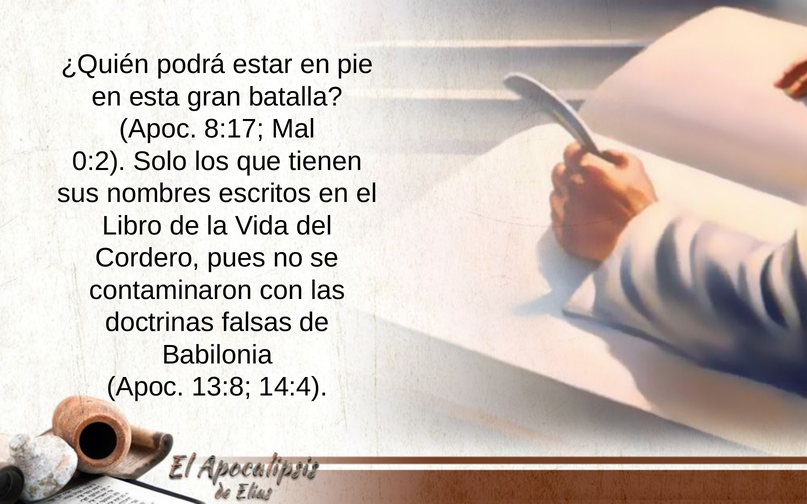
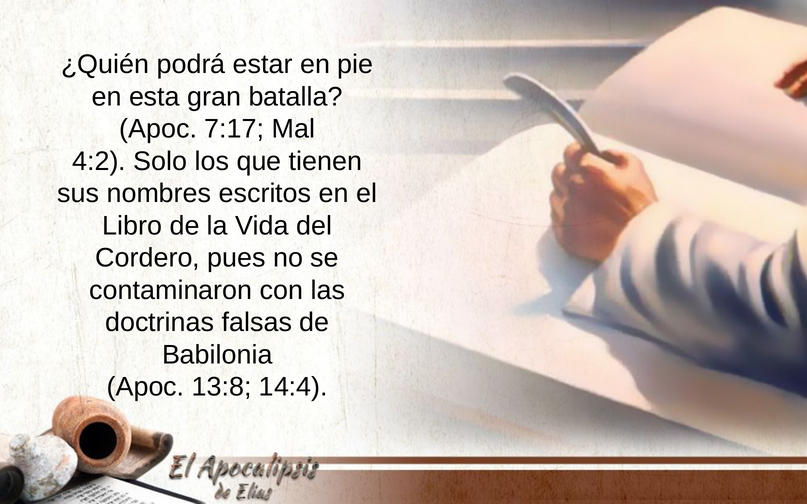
8:17: 8:17 -> 7:17 (234, 129)
0:2: 0:2 -> 4:2 (99, 161)
